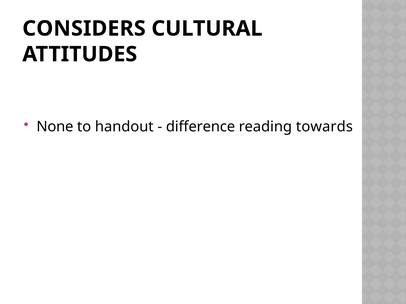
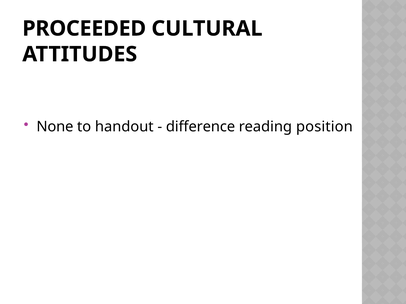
CONSIDERS: CONSIDERS -> PROCEEDED (84, 29)
towards: towards -> position (324, 127)
